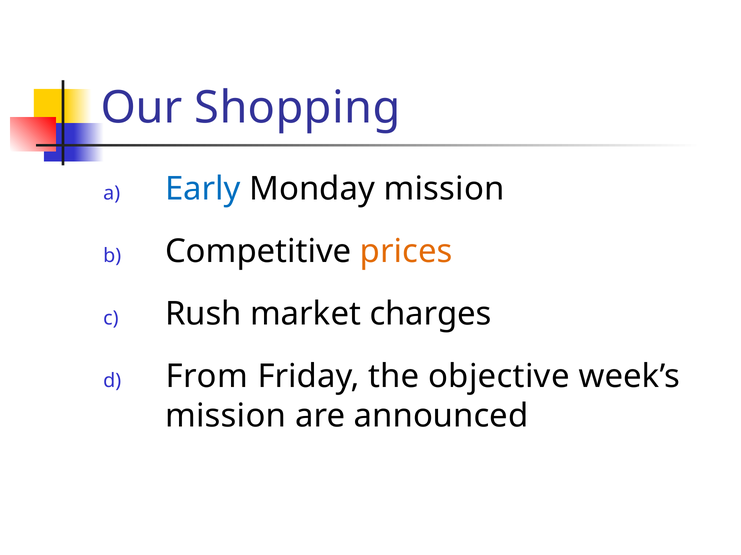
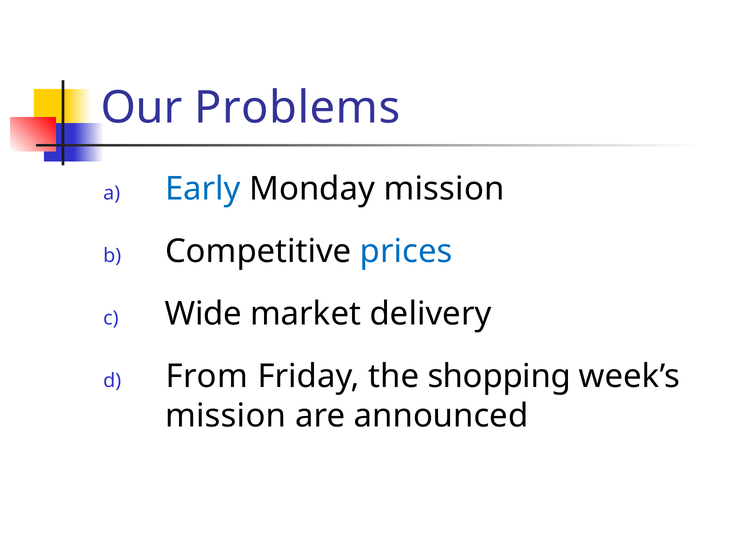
Shopping: Shopping -> Problems (297, 108)
prices colour: orange -> blue (406, 252)
Rush: Rush -> Wide (203, 314)
charges: charges -> delivery (431, 314)
objective: objective -> shopping (499, 377)
